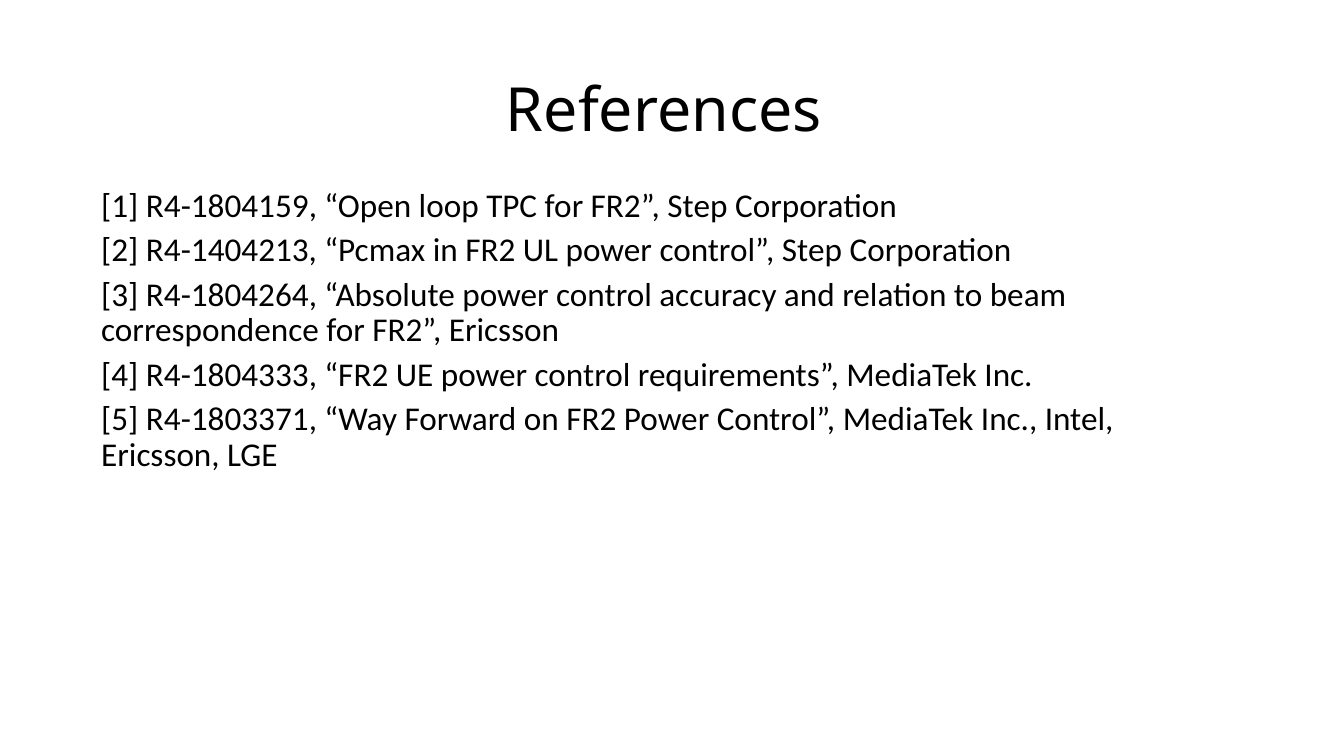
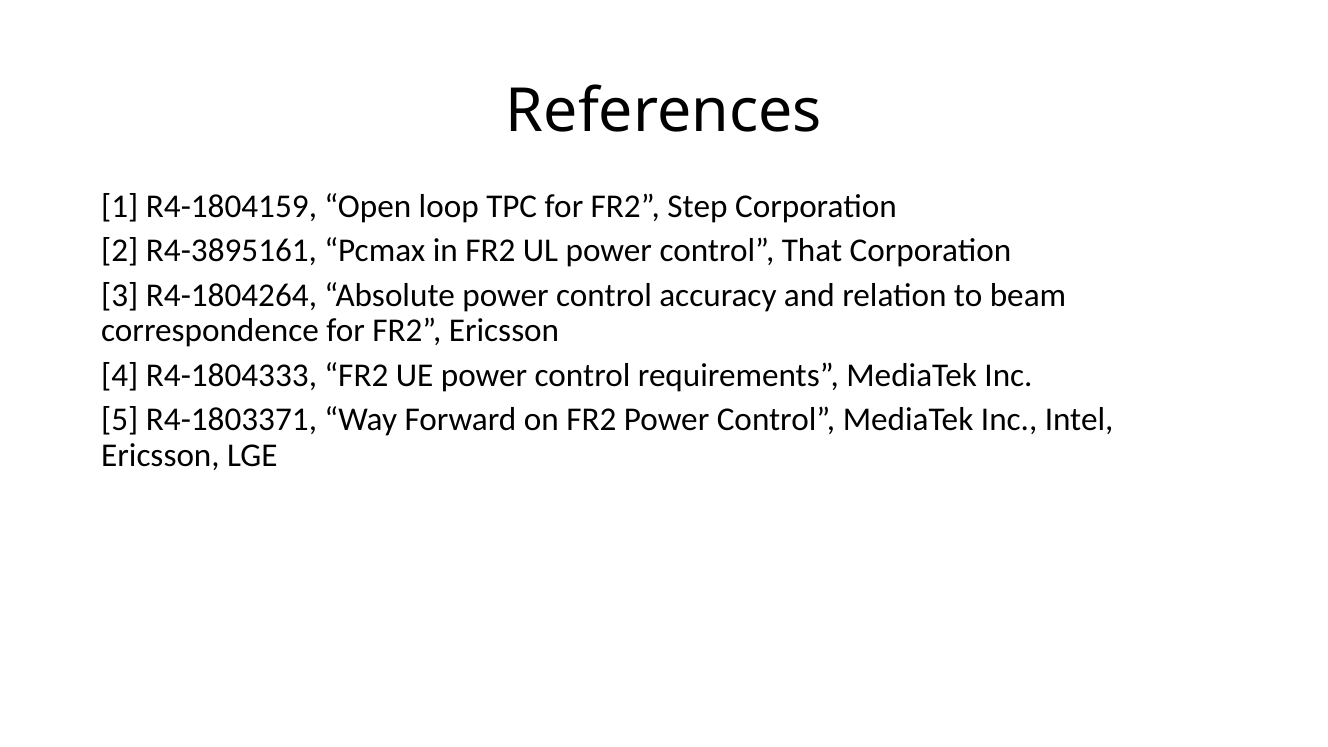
R4-1404213: R4-1404213 -> R4-3895161 (231, 251)
control Step: Step -> That (812, 251)
